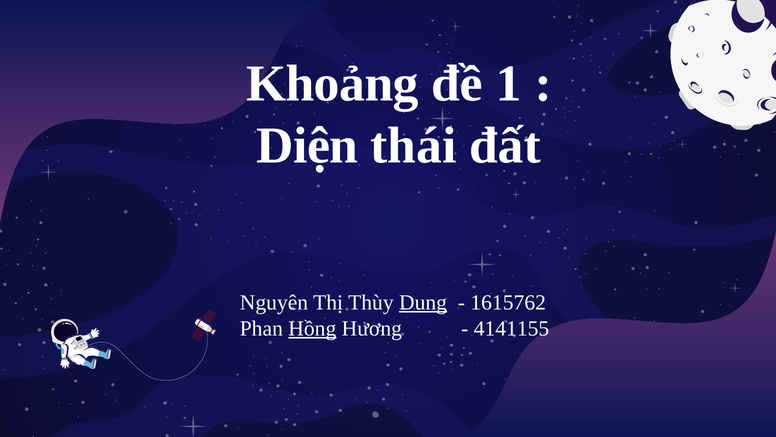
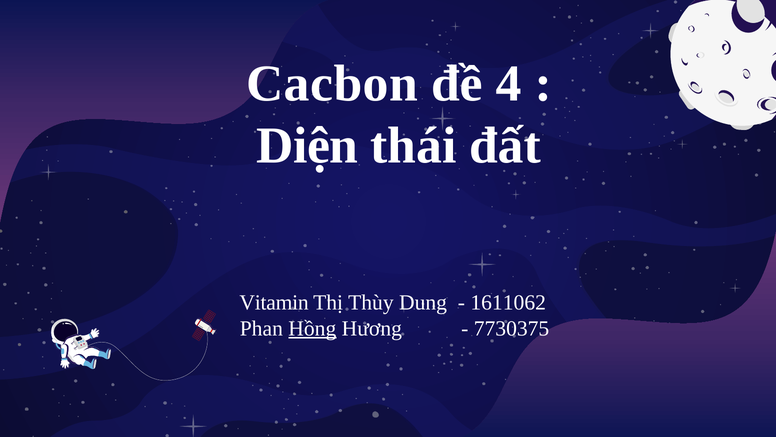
Khoảng: Khoảng -> Cacbon (332, 84)
1: 1 -> 4 (509, 84)
Nguyên: Nguyên -> Vitamin (274, 302)
Dung underline: present -> none (423, 302)
1615762: 1615762 -> 1611062 (508, 302)
4141155: 4141155 -> 7730375 (512, 328)
